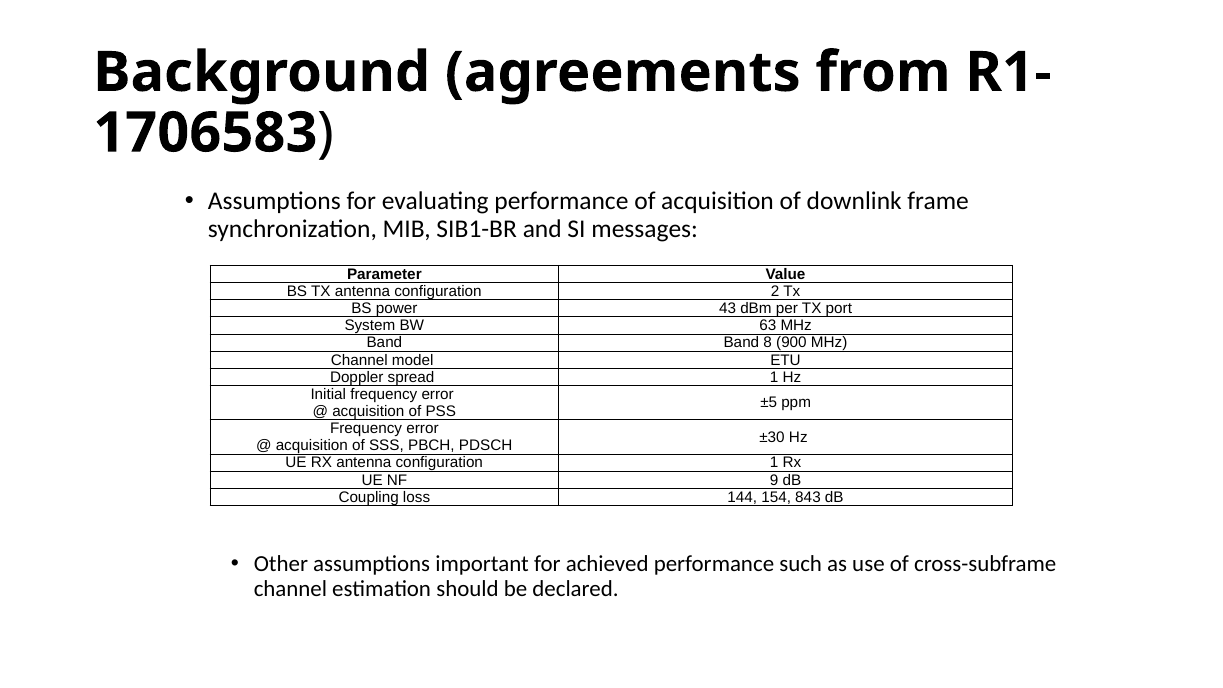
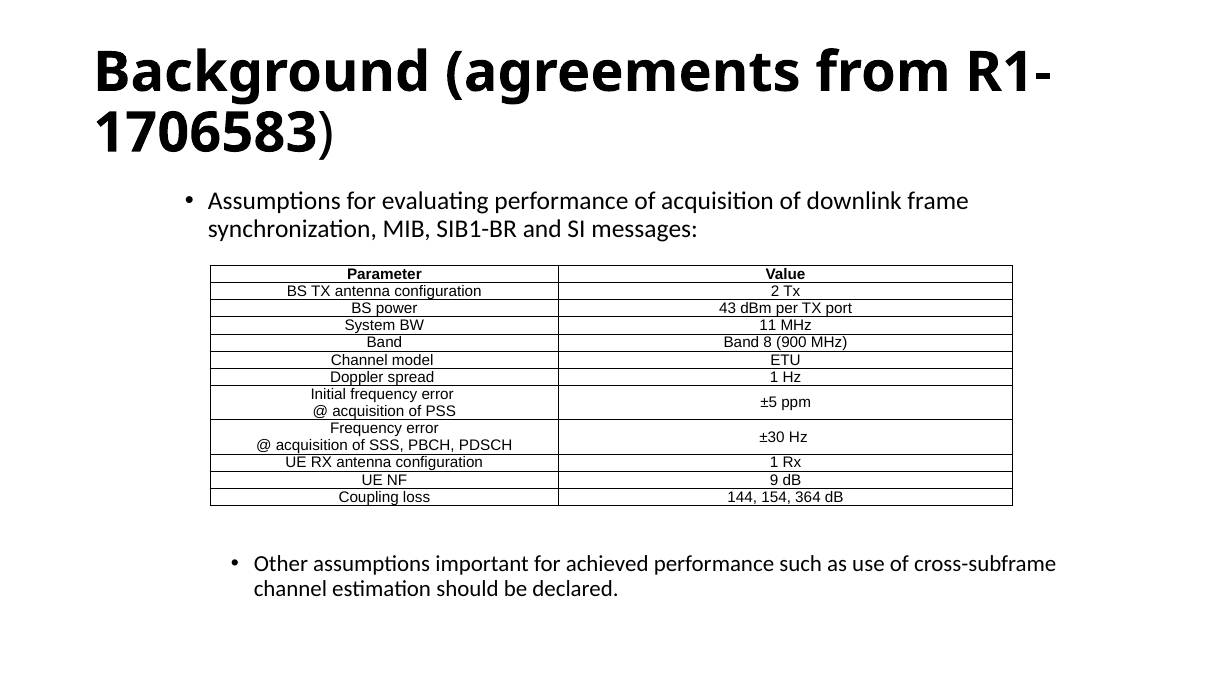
63: 63 -> 11 (768, 326)
843: 843 -> 364 (808, 497)
